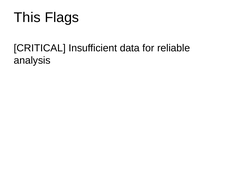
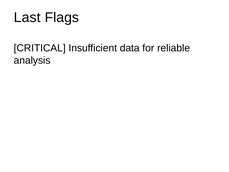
This: This -> Last (27, 17)
